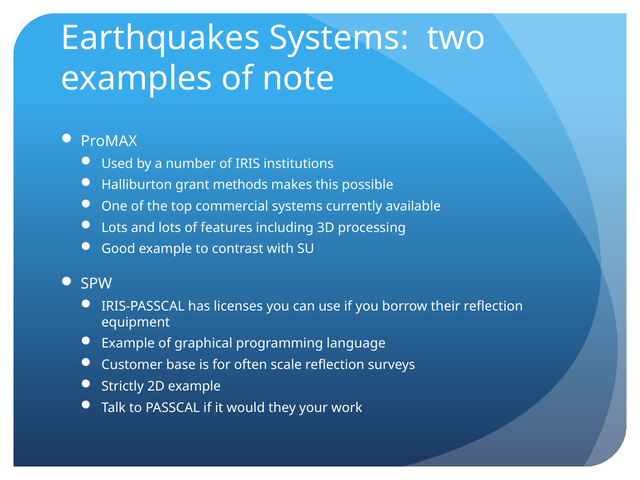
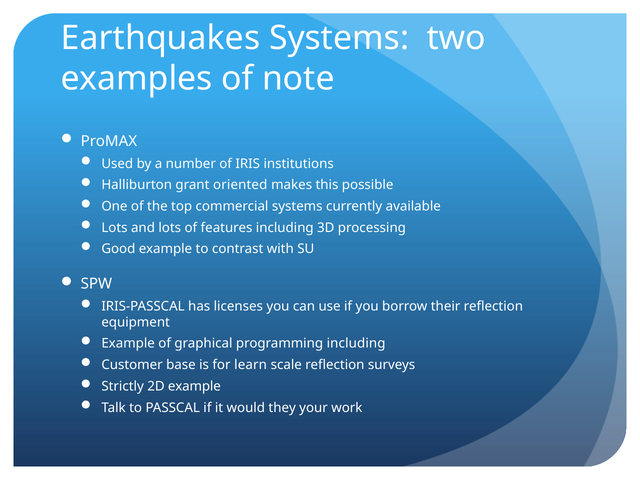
methods: methods -> oriented (240, 185)
programming language: language -> including (356, 344)
often: often -> learn (251, 365)
